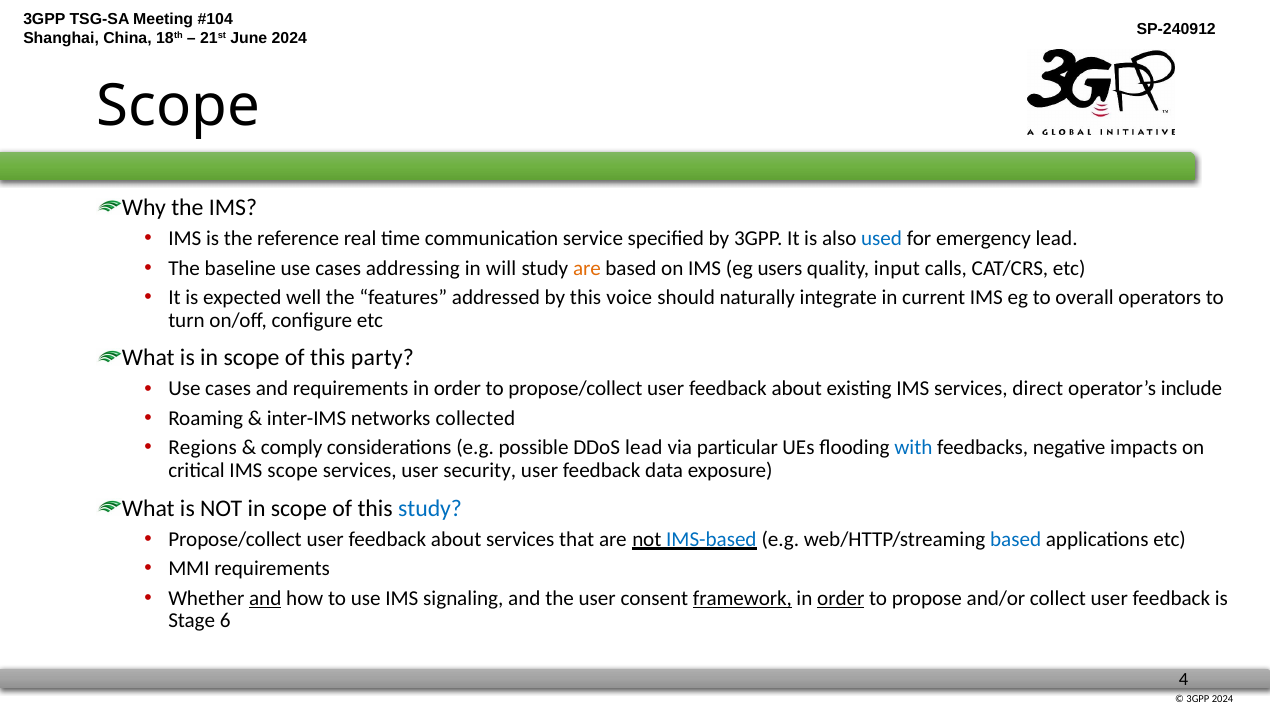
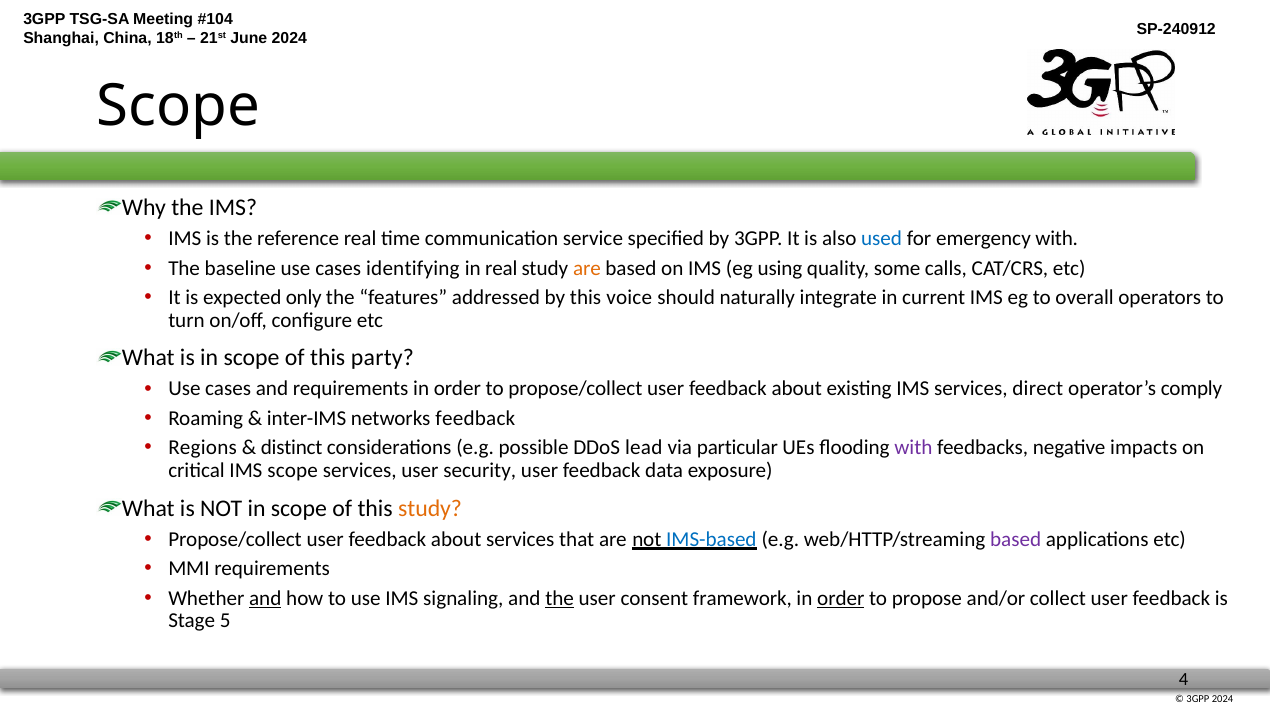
emergency lead: lead -> with (1057, 239)
addressing: addressing -> identifying (413, 268)
in will: will -> real (501, 268)
users: users -> using (780, 268)
input: input -> some (897, 268)
well: well -> only (304, 297)
include: include -> comply (1191, 389)
networks collected: collected -> feedback (475, 418)
comply: comply -> distinct (292, 448)
with colour: blue -> purple (913, 448)
study colour: blue -> orange (430, 508)
based colour: blue -> purple (1016, 539)
the underline: none -> present (560, 598)
framework underline: present -> none (742, 598)
6: 6 -> 5 (225, 620)
